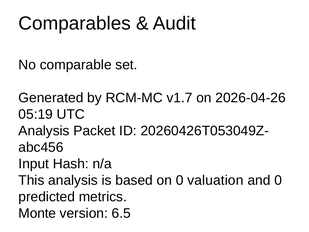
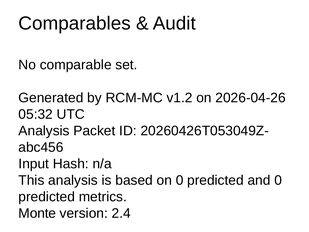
v1.7: v1.7 -> v1.2 (180, 98)
05:19: 05:19 -> 05:32 (36, 114)
on 0 valuation: valuation -> predicted (215, 180)
6.5: 6.5 -> 2.4 (121, 213)
